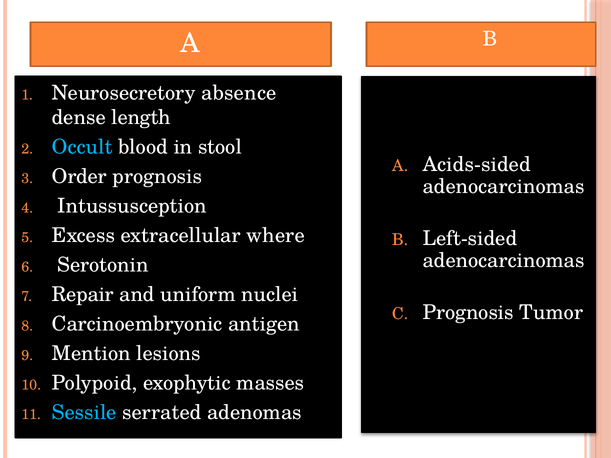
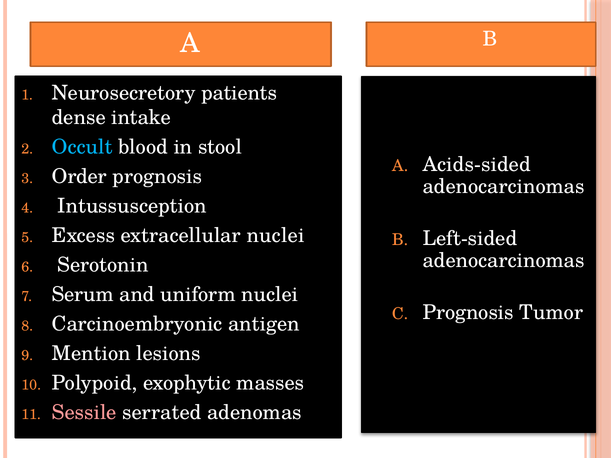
absence: absence -> patients (239, 93)
length: length -> intake (141, 117)
extracellular where: where -> nuclei (276, 236)
Repair: Repair -> Serum (83, 295)
Sessile colour: light blue -> pink (84, 413)
